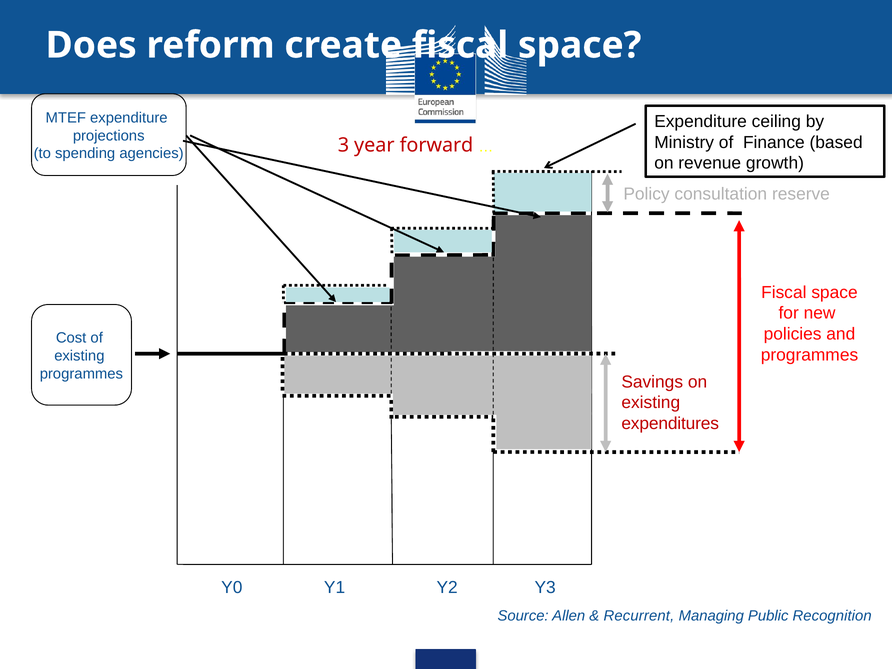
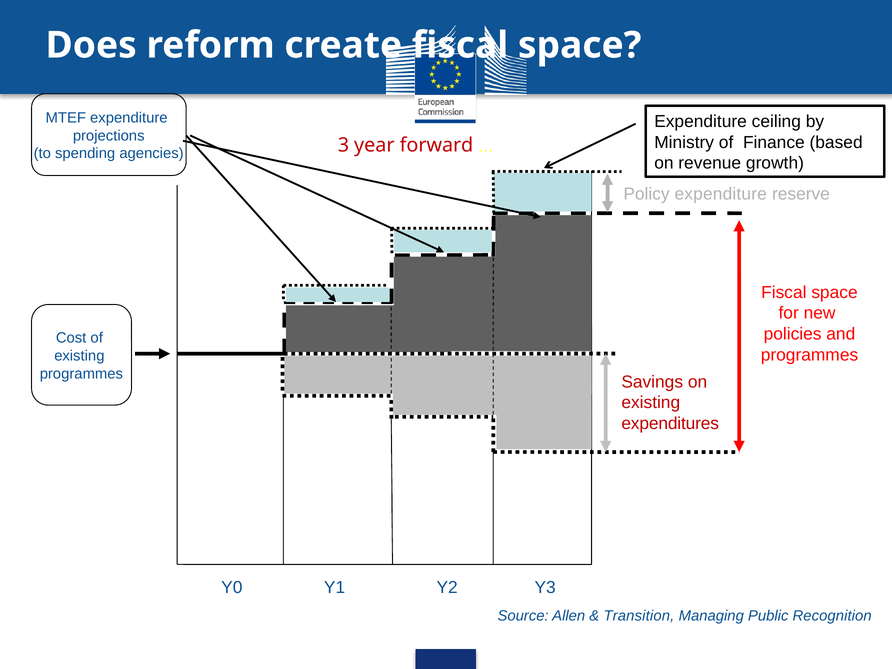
Policy consultation: consultation -> expenditure (721, 194)
Recurrent: Recurrent -> Transition (639, 616)
